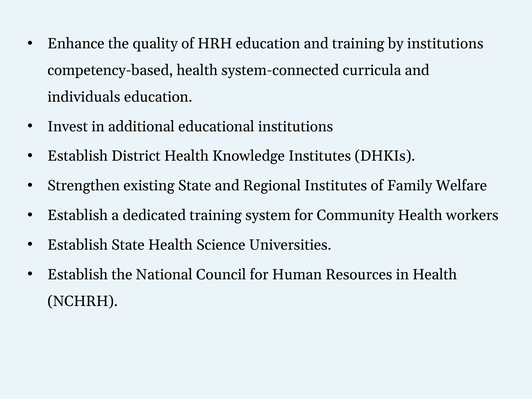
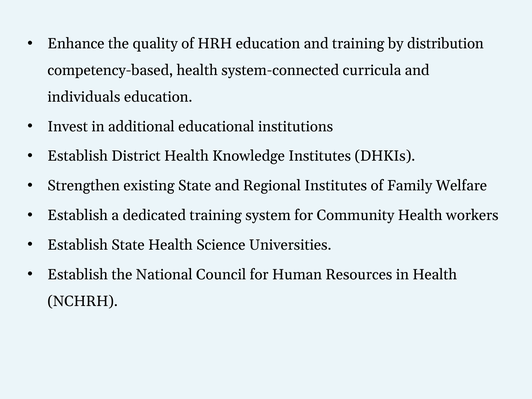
by institutions: institutions -> distribution (445, 44)
